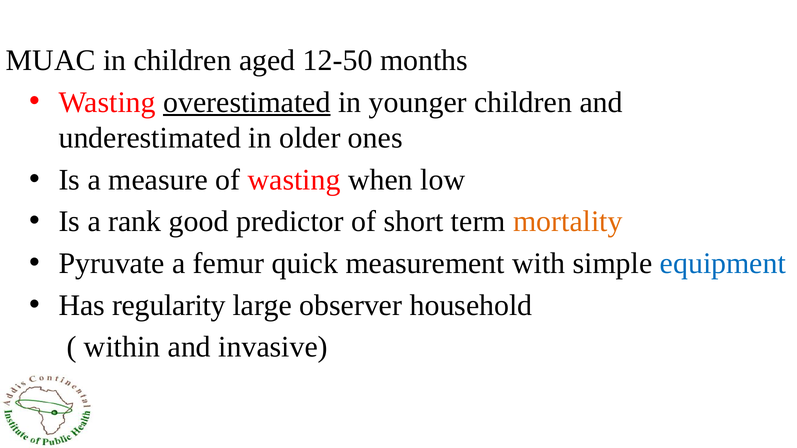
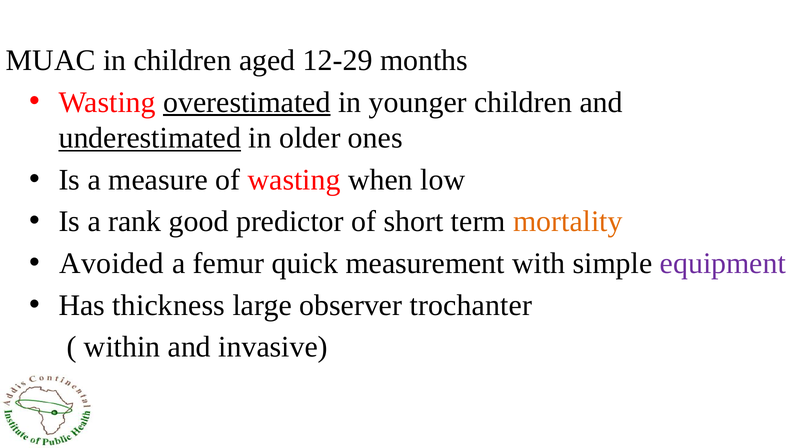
12-50: 12-50 -> 12-29 (338, 60)
underestimated underline: none -> present (150, 138)
Pyruvate: Pyruvate -> Avoided (111, 264)
equipment colour: blue -> purple (723, 264)
regularity: regularity -> thickness (169, 305)
household: household -> trochanter (471, 305)
